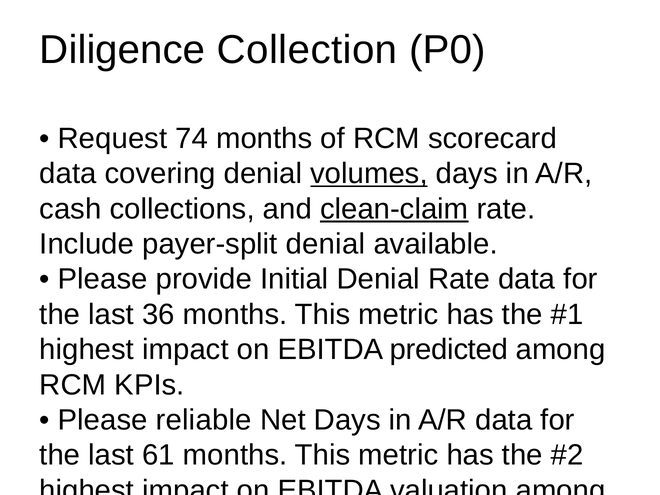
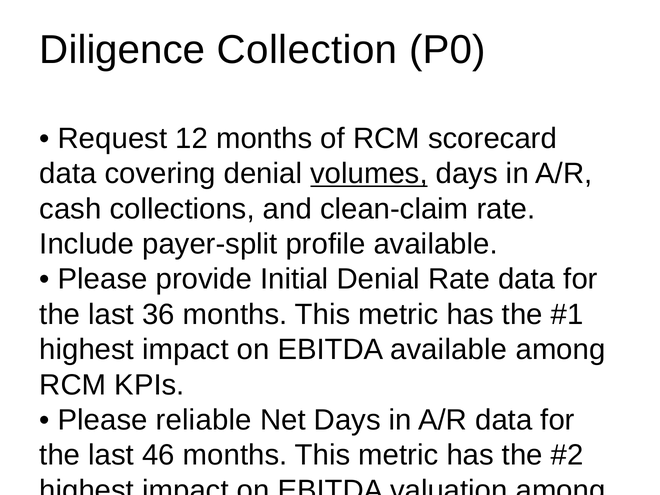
74: 74 -> 12 (192, 138)
clean-claim underline: present -> none (394, 209)
payer-split denial: denial -> profile (326, 244)
EBITDA predicted: predicted -> available (449, 350)
61: 61 -> 46 (159, 455)
